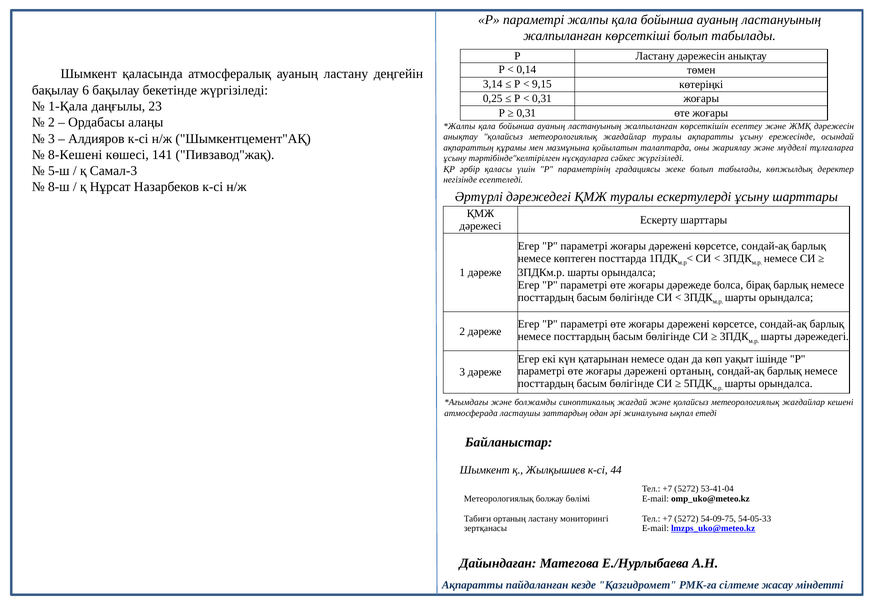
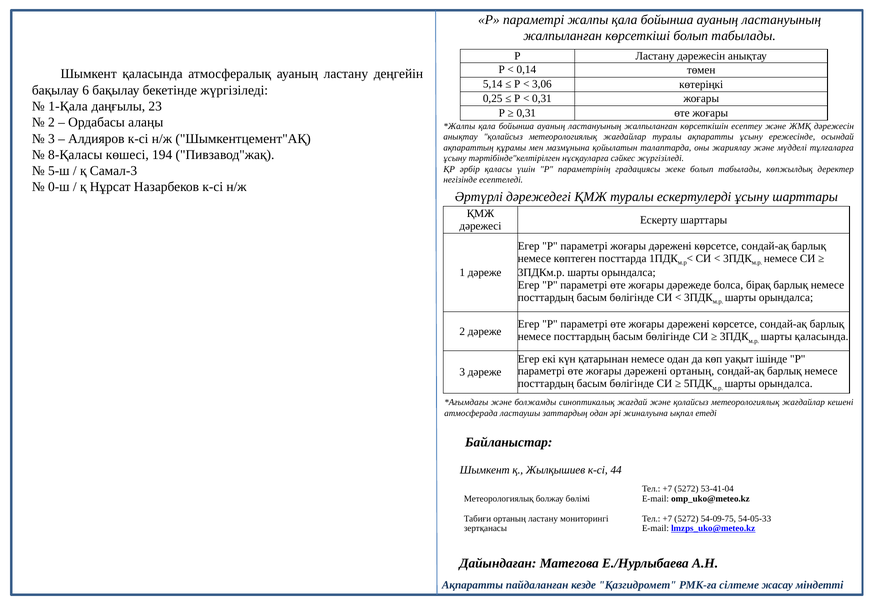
3,14: 3,14 -> 5,14 (493, 84)
9,15: 9,15 -> 3,06 (542, 84)
8-Кешені: 8-Кешені -> 8-Қаласы (75, 155)
141: 141 -> 194 (162, 155)
8-ш: 8-ш -> 0-ш (59, 187)
шарты дәрежедегі: дәрежедегі -> қаласында (822, 337)
